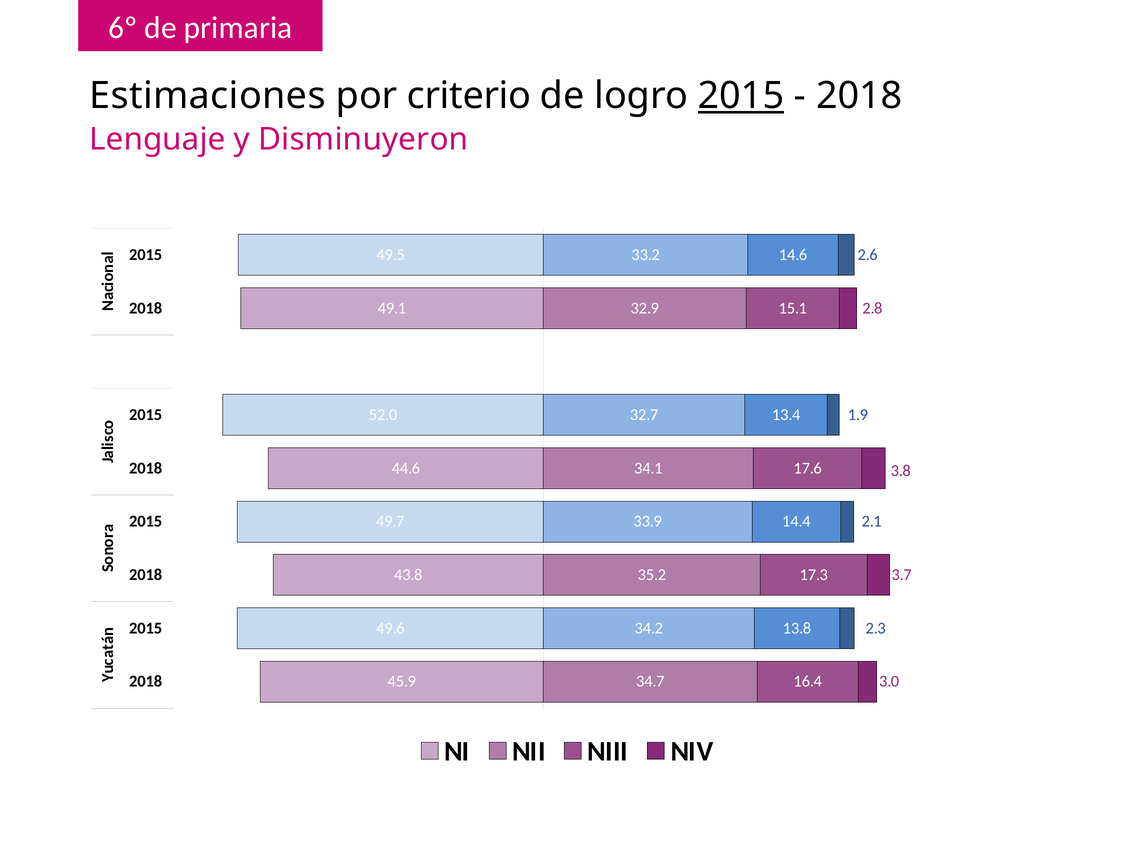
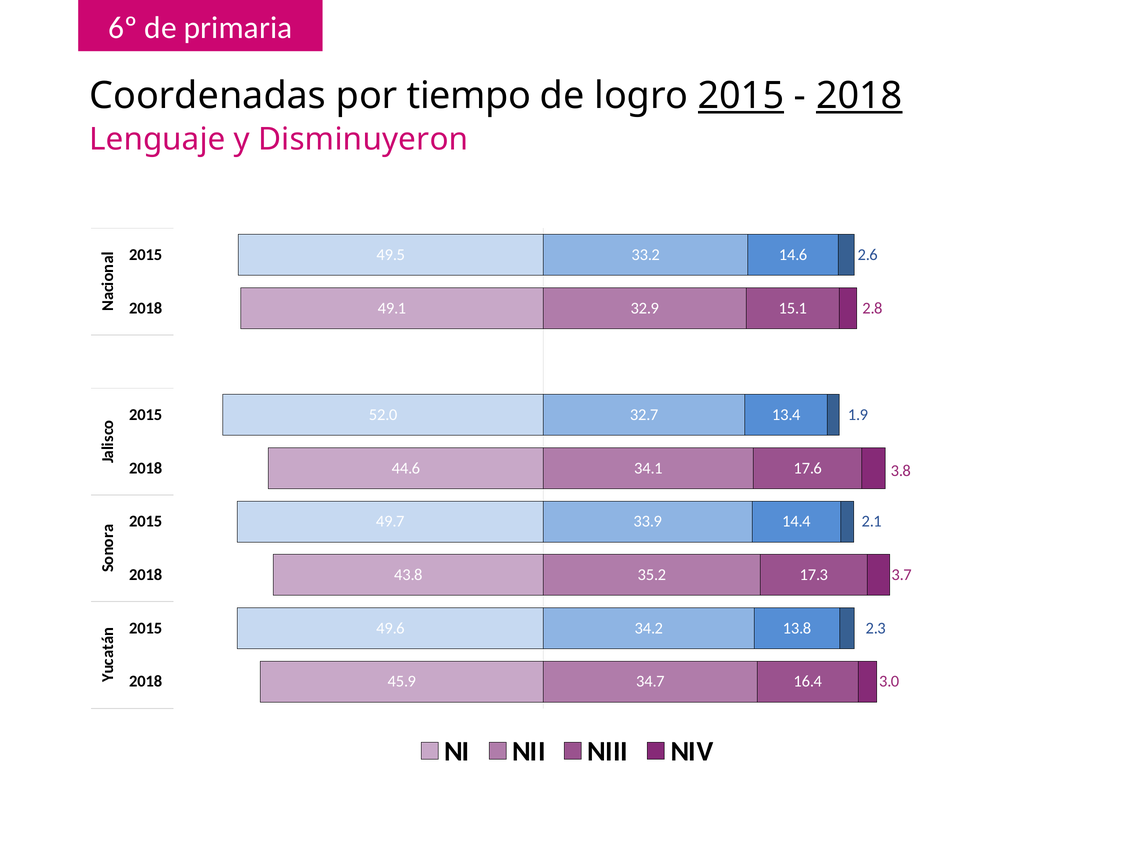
Estimaciones: Estimaciones -> Coordenadas (208, 96)
criterio: criterio -> tiempo (469, 96)
2018 underline: none -> present (859, 96)
